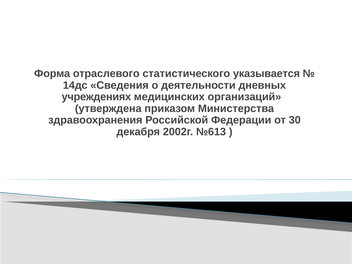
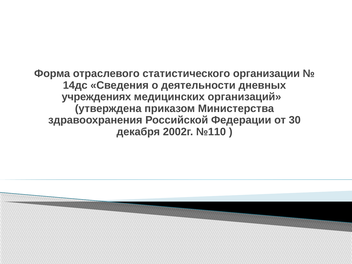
указывается: указывается -> организации (266, 74)
№613: №613 -> №110 (211, 132)
